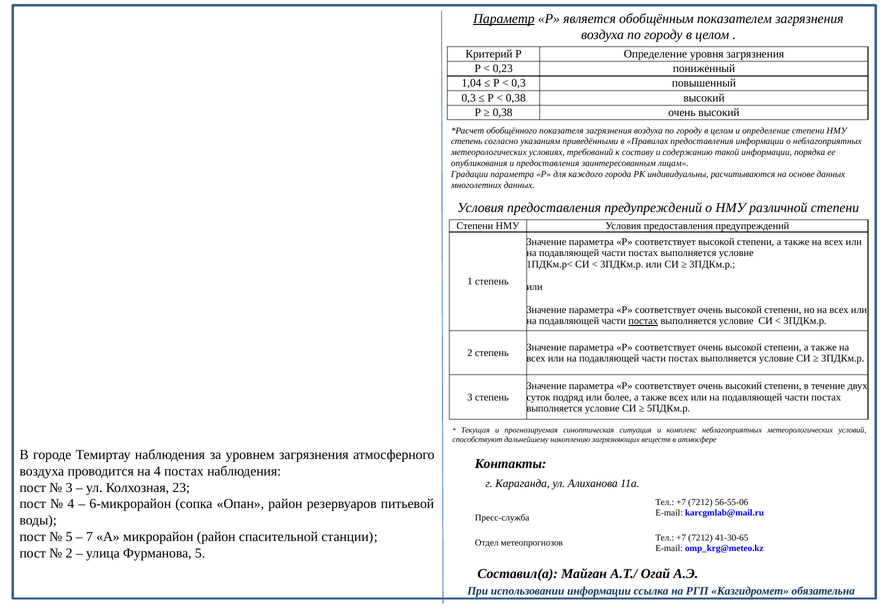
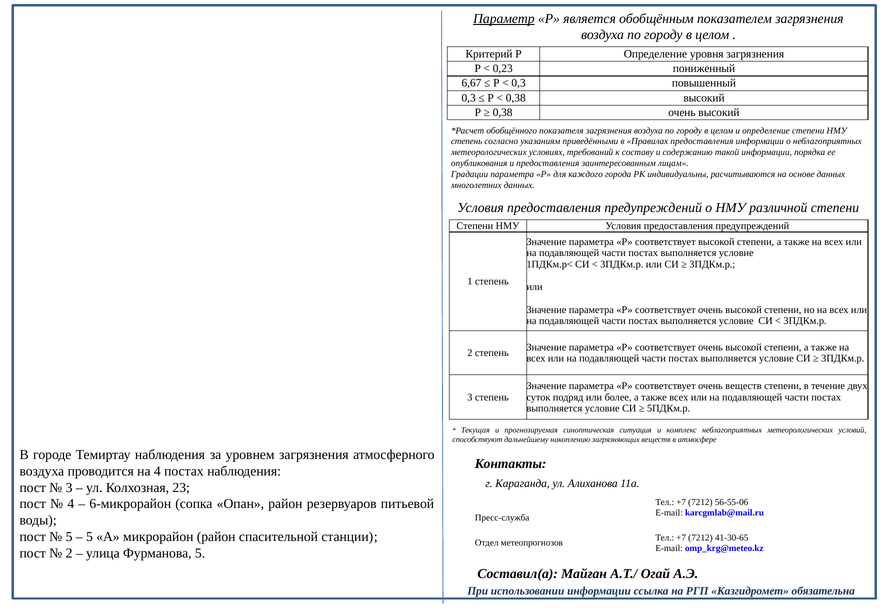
1,04: 1,04 -> 6,67 (471, 83)
постах underline: present -> none (643, 321)
соответствует очень высокий: высокий -> веществ (743, 385)
7: 7 -> 5 (89, 536)
